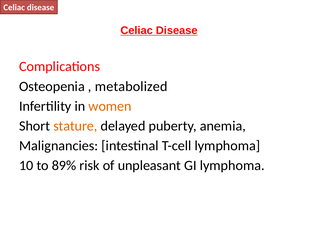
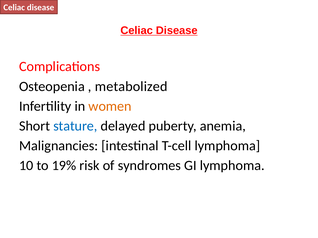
stature colour: orange -> blue (75, 126)
89%: 89% -> 19% (64, 166)
unpleasant: unpleasant -> syndromes (149, 166)
